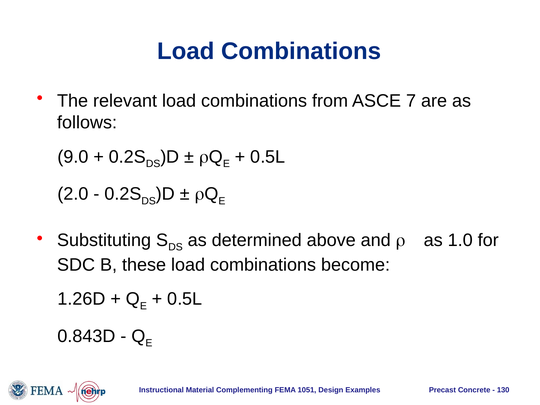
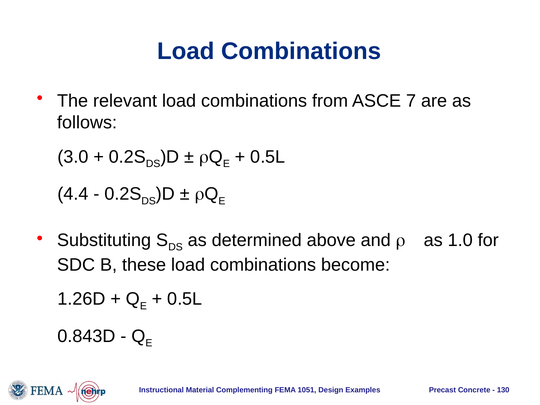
9.0: 9.0 -> 3.0 (73, 157)
2.0: 2.0 -> 4.4 (73, 194)
